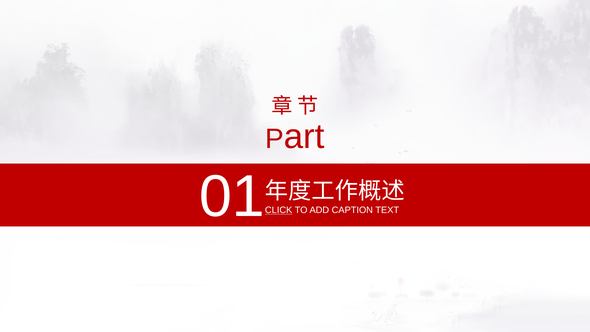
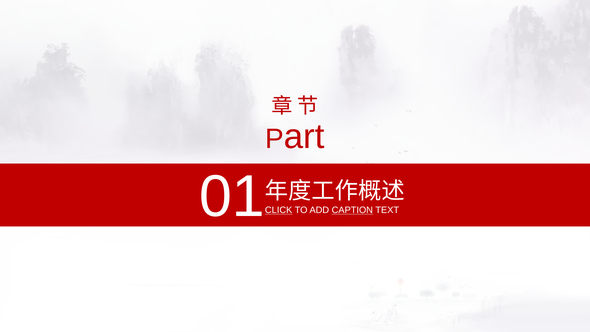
CAPTION underline: none -> present (352, 210)
